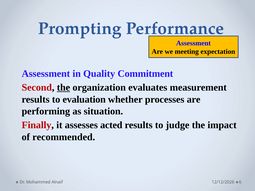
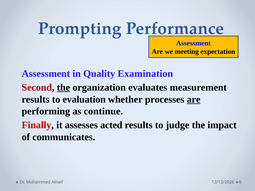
Commitment: Commitment -> Examination (145, 74)
are underline: none -> present (194, 100)
situation: situation -> continue (103, 111)
recommended: recommended -> communicates (64, 137)
